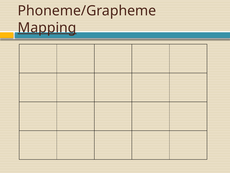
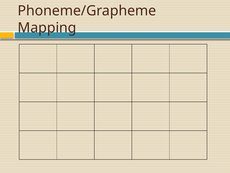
Mapping underline: present -> none (47, 28)
